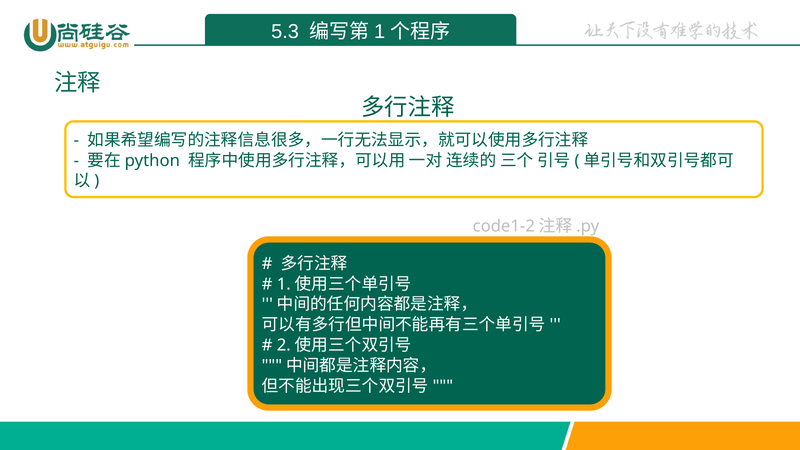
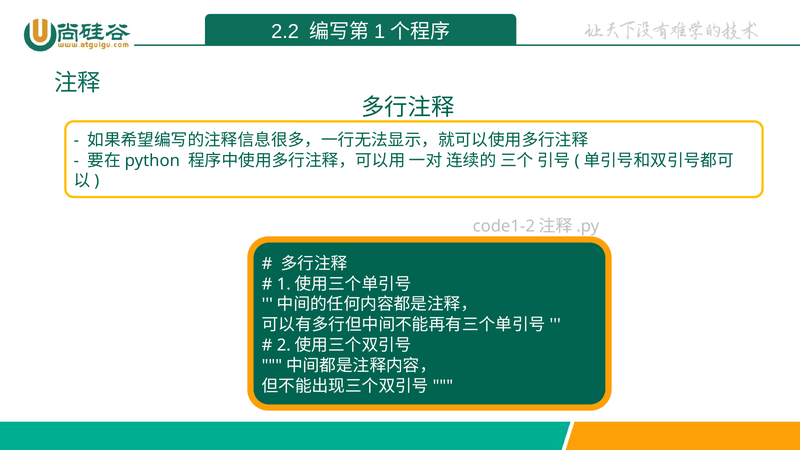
5.3: 5.3 -> 2.2 (285, 32)
